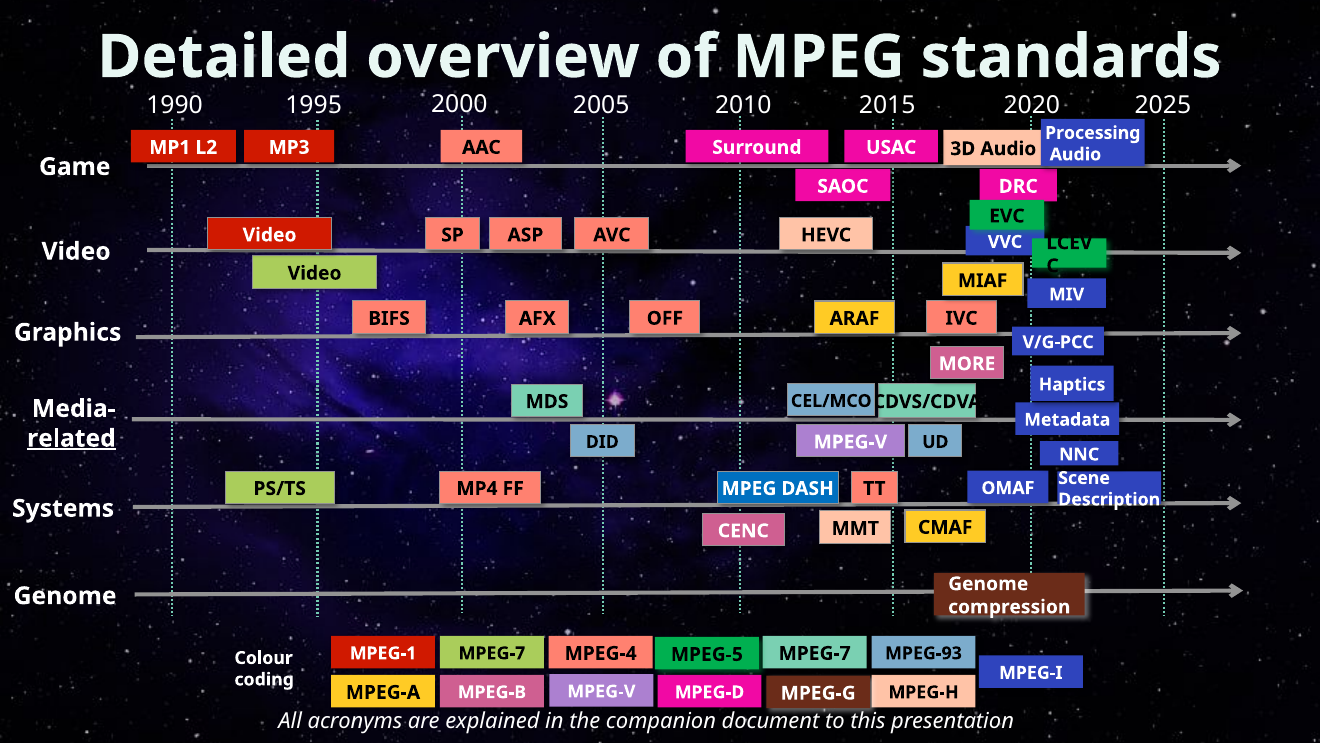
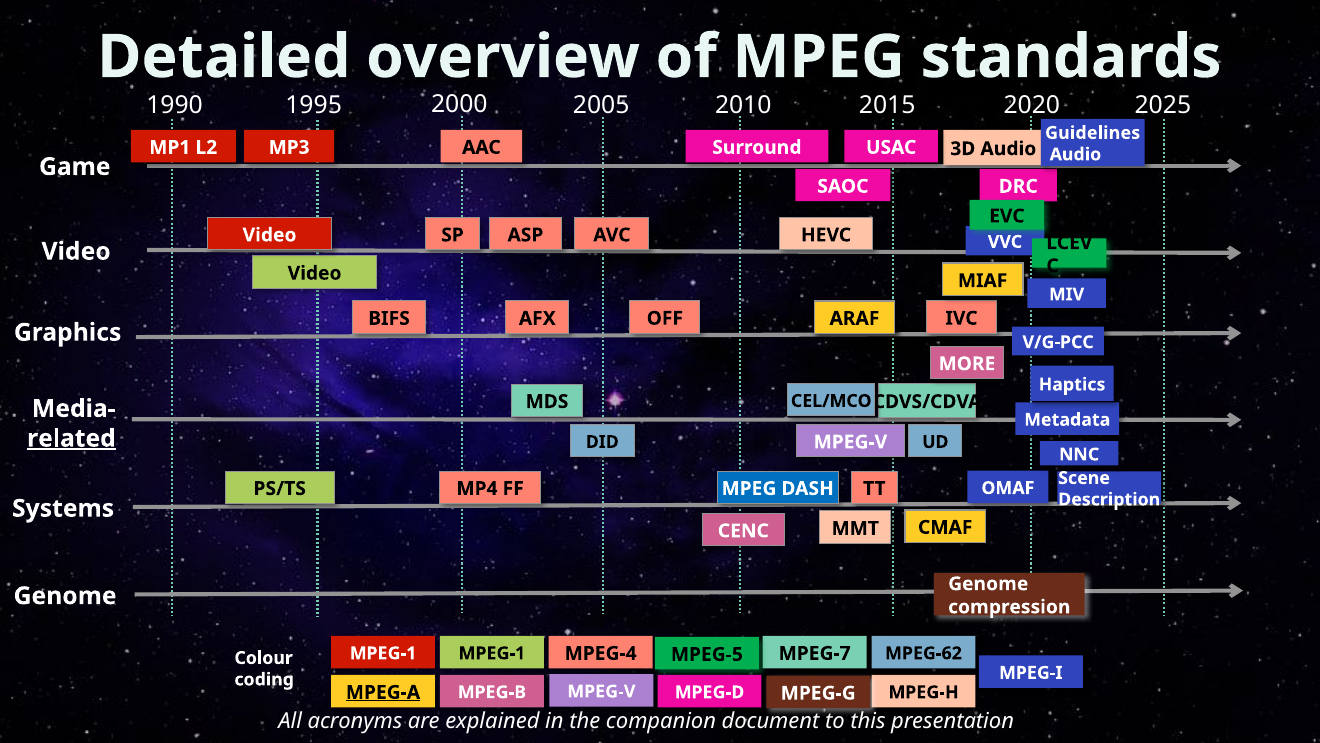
Processing: Processing -> Guidelines (1093, 133)
MPEG-1 MPEG-7: MPEG-7 -> MPEG-1 (492, 653)
MPEG-93: MPEG-93 -> MPEG-62 (924, 653)
MPEG-A underline: none -> present (383, 692)
